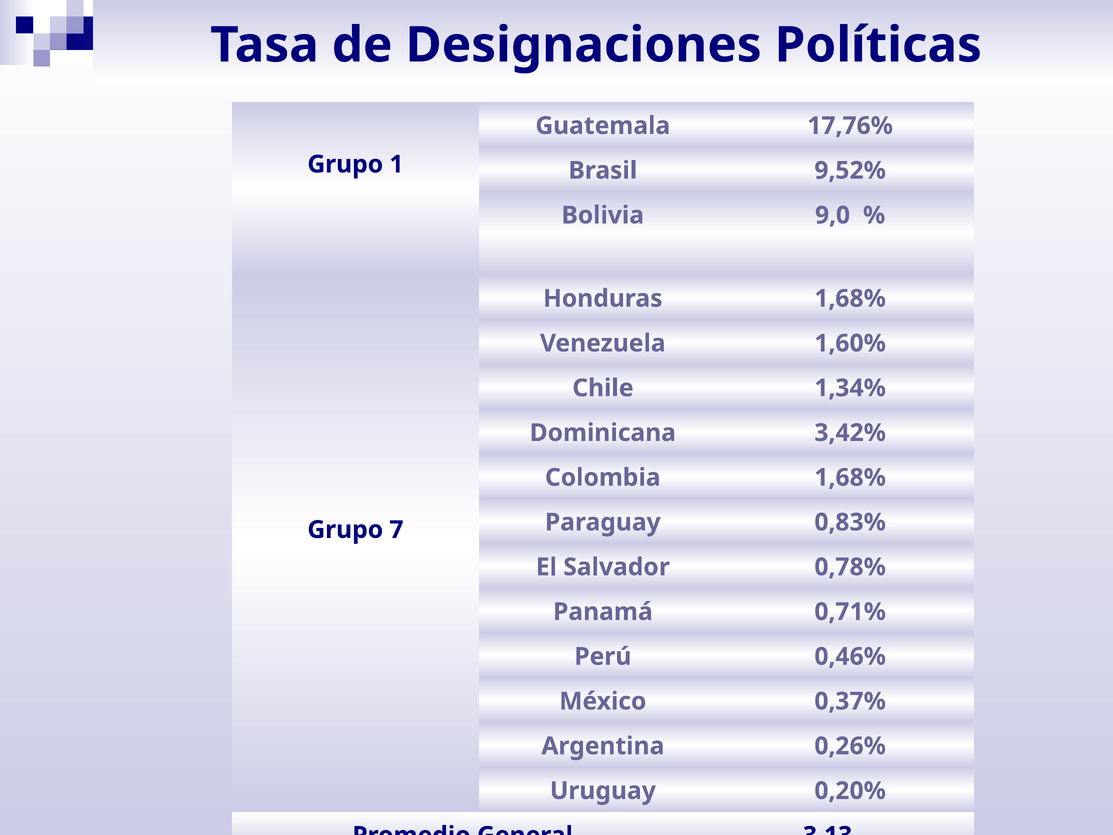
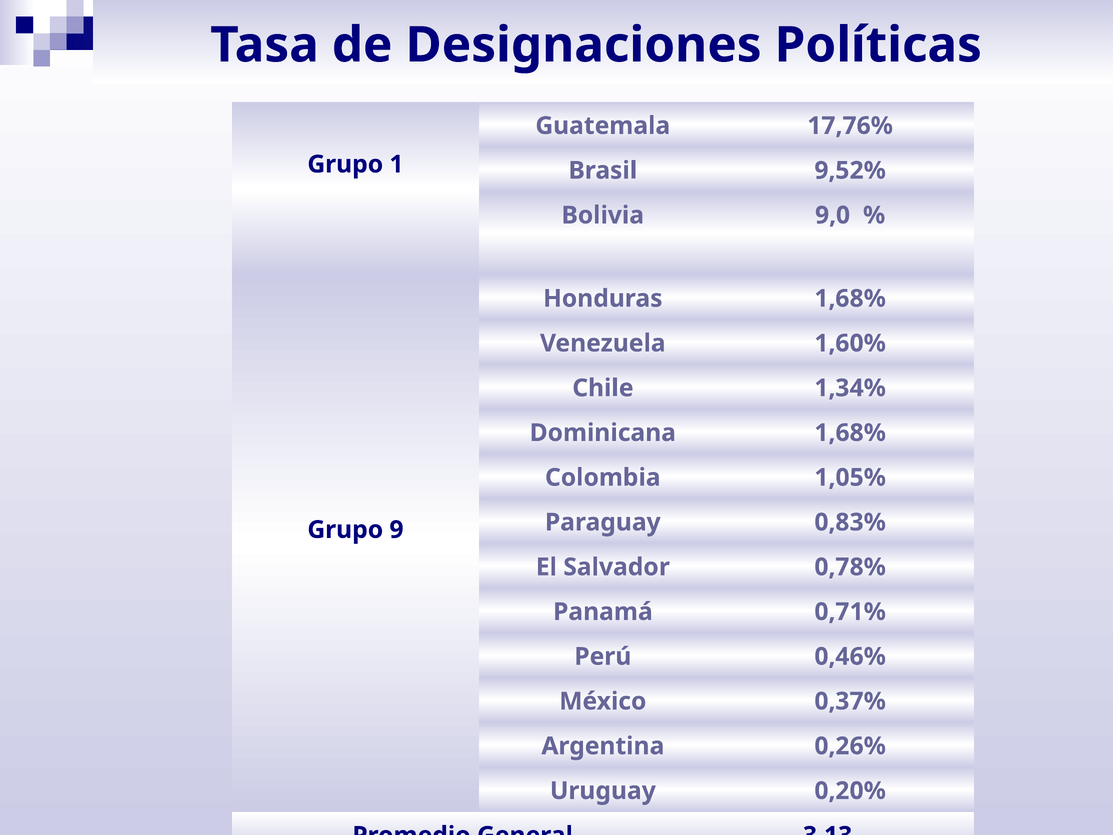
Dominicana 3,42%: 3,42% -> 1,68% (850, 433)
Colombia 1,68%: 1,68% -> 1,05% (850, 477)
7: 7 -> 9 (396, 530)
